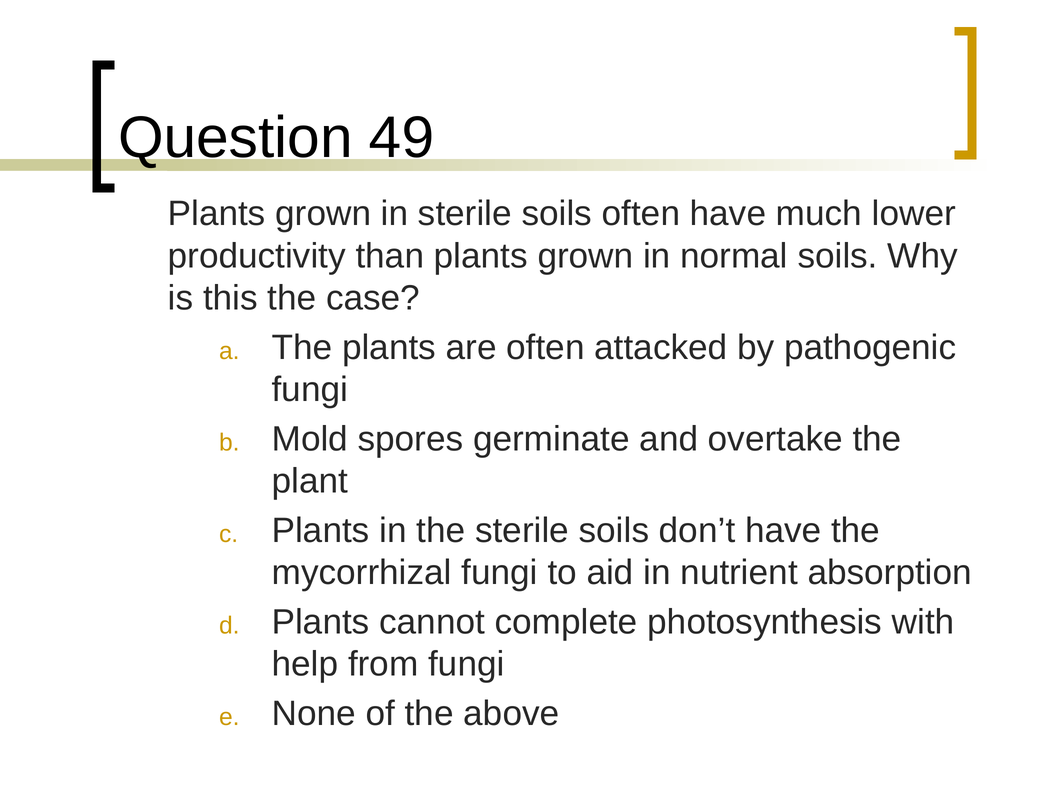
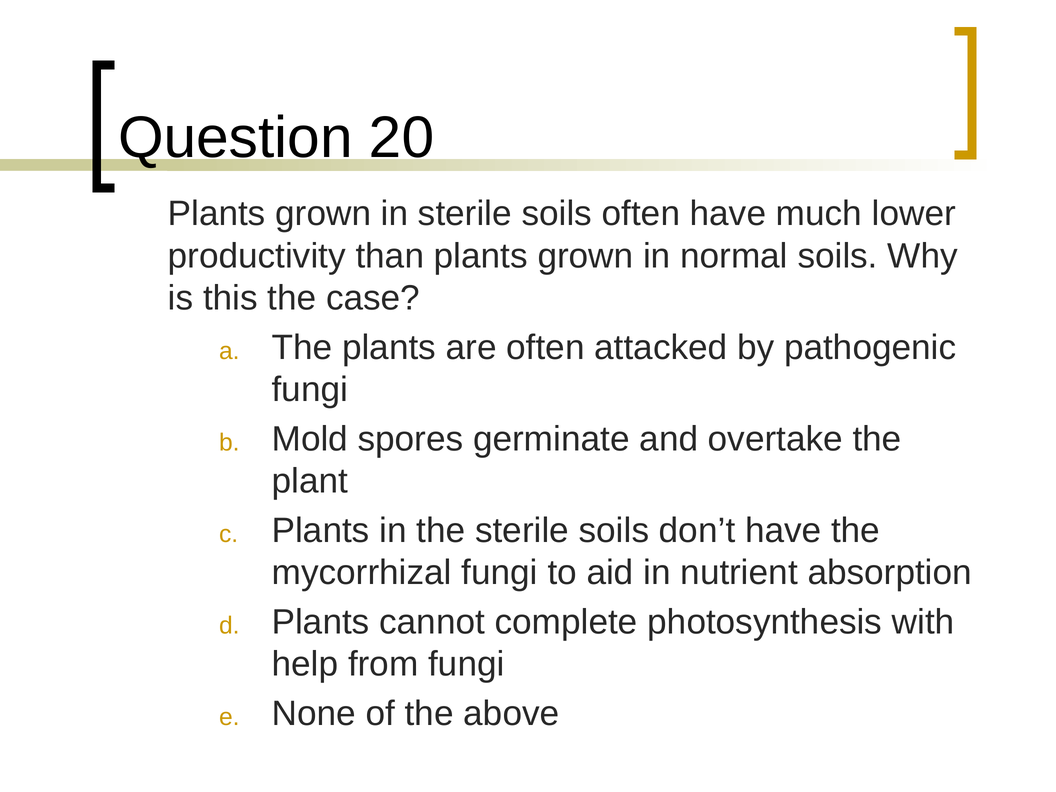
49: 49 -> 20 (402, 138)
